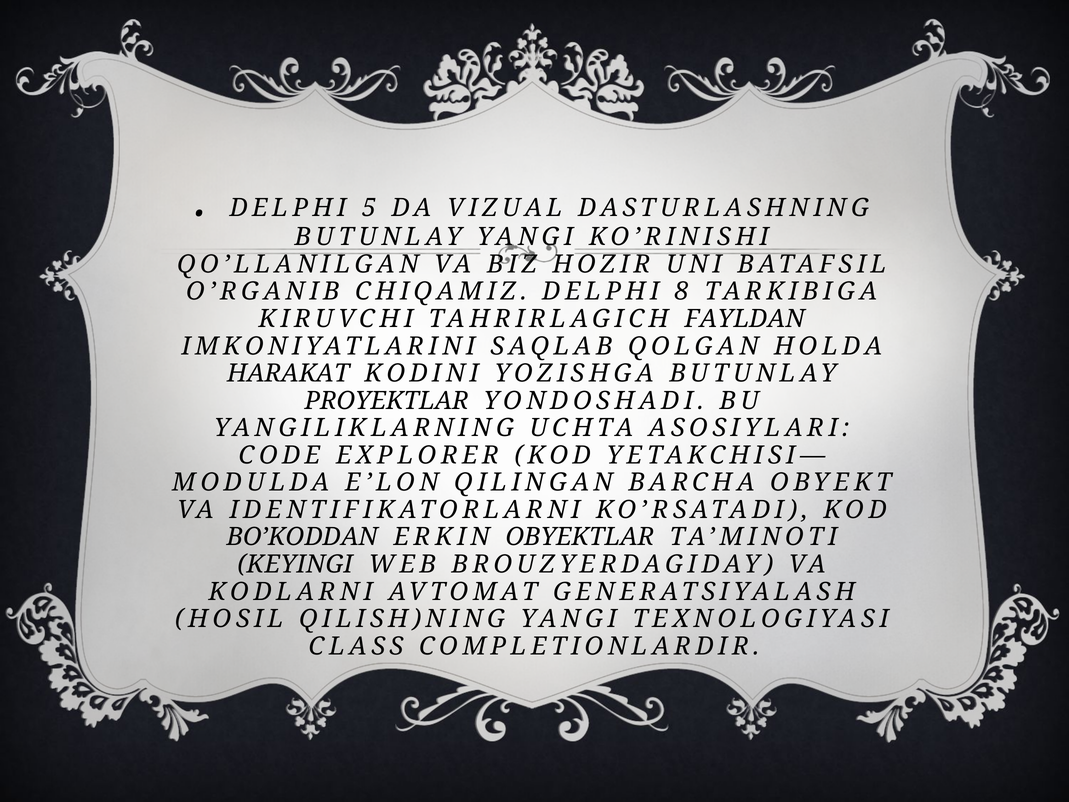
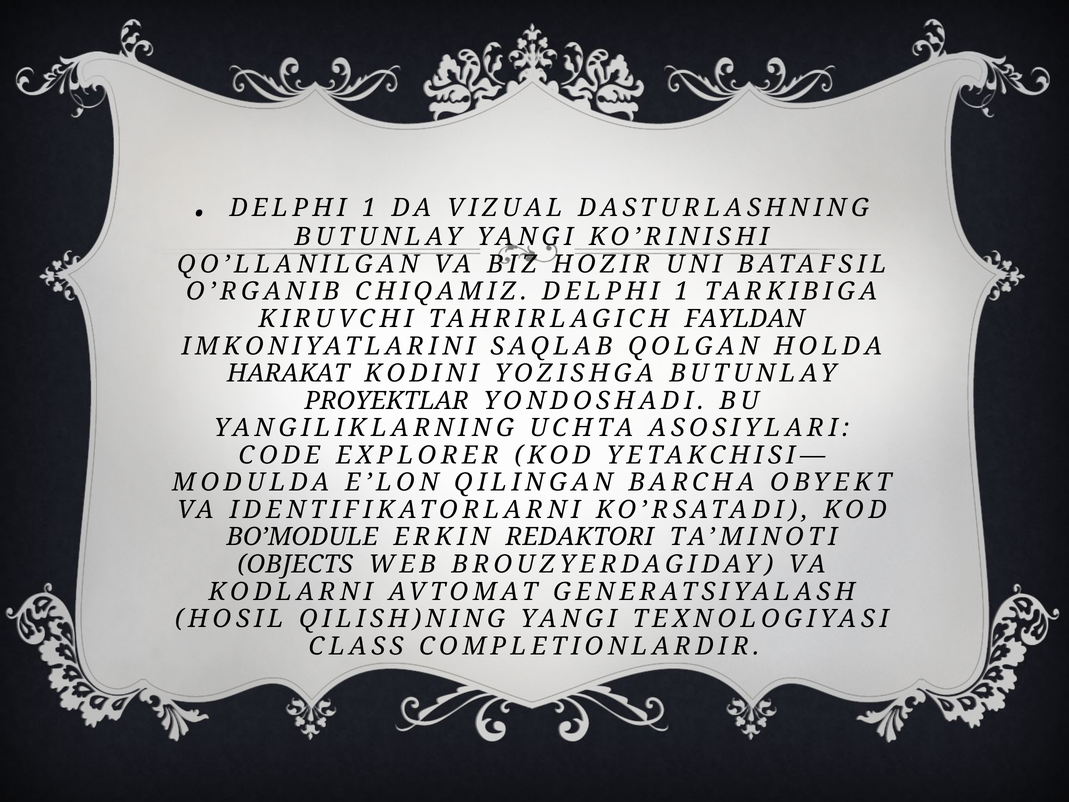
5: 5 -> 1 (369, 208)
CHIQAMIZ DELPHI 8: 8 -> 1 (682, 292)
BO’KODDAN: BO’KODDAN -> BO’MODULE (302, 537)
OBYEKTLAR: OBYEKTLAR -> REDAKTORI (580, 537)
KEYINGI: KEYINGI -> OBJECTS (296, 564)
